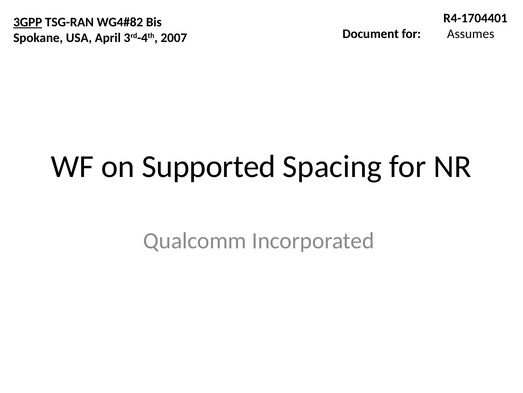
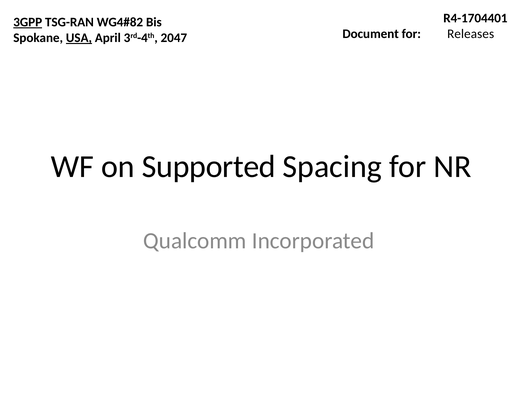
Assumes: Assumes -> Releases (471, 34)
USA underline: none -> present (79, 38)
2007: 2007 -> 2047 (174, 38)
